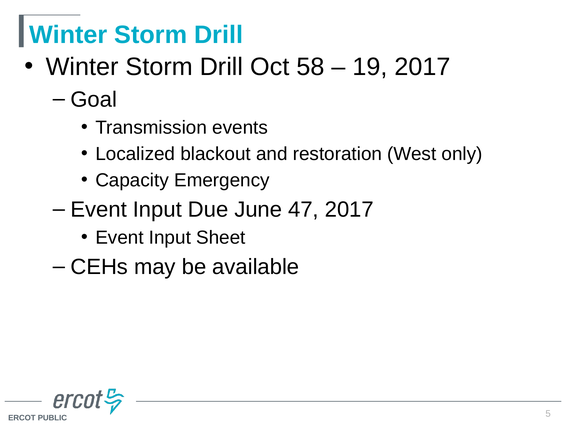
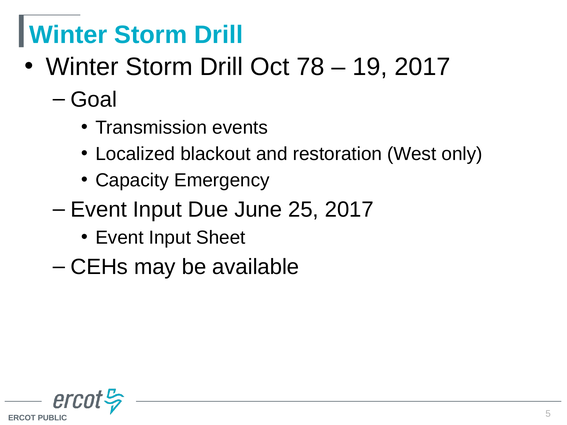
58: 58 -> 78 (310, 67)
47: 47 -> 25 (303, 210)
